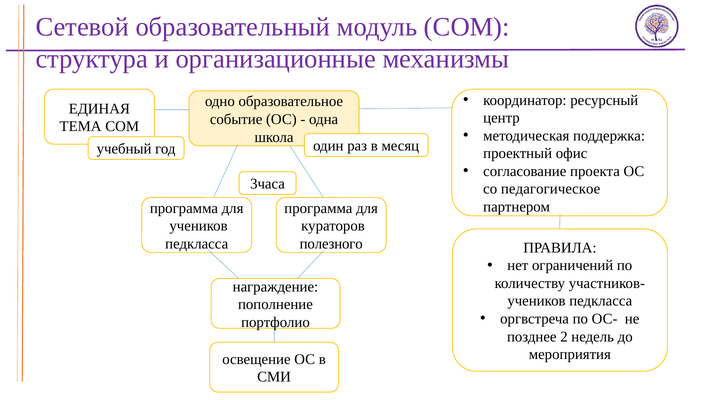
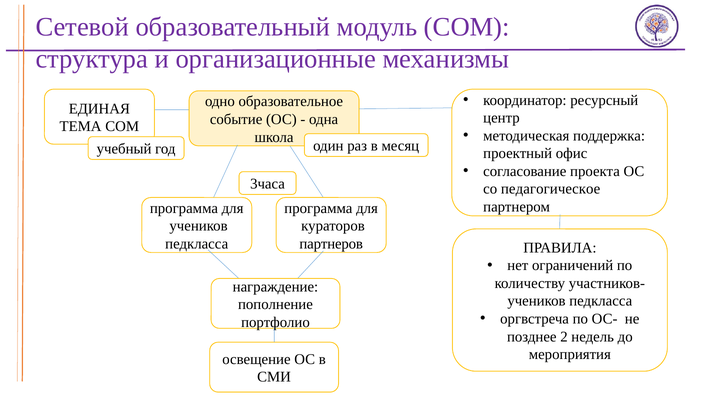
полезного: полезного -> партнеров (331, 244)
